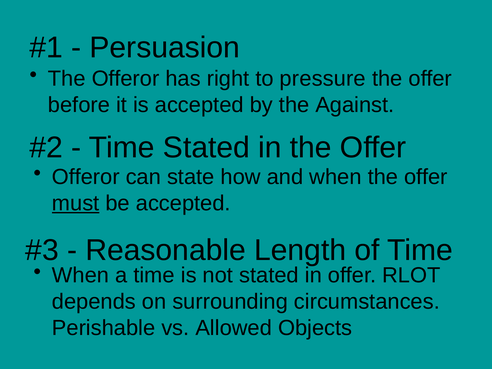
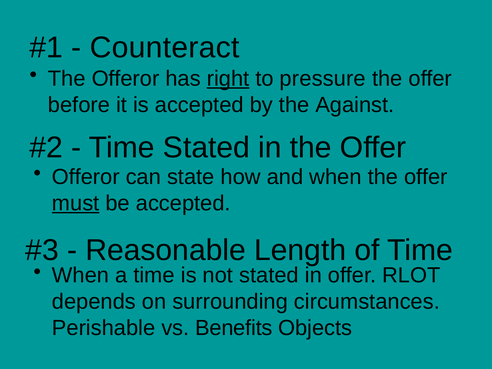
Persuasion: Persuasion -> Counteract (165, 48)
right underline: none -> present (228, 79)
Allowed: Allowed -> Benefits (234, 328)
